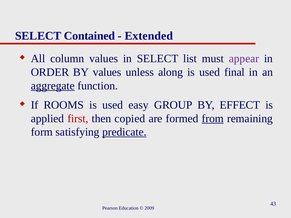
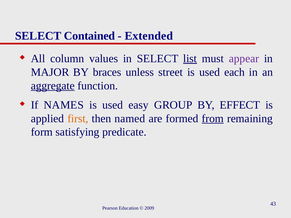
list underline: none -> present (190, 59)
ORDER: ORDER -> MAJOR (50, 72)
BY values: values -> braces (107, 72)
along: along -> street (171, 72)
final: final -> each (235, 72)
ROOMS: ROOMS -> NAMES (64, 105)
first colour: red -> orange (78, 119)
copied: copied -> named (130, 119)
predicate underline: present -> none (124, 132)
